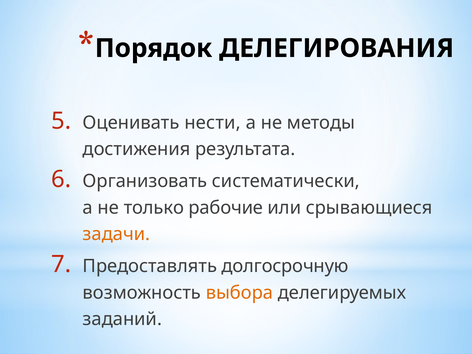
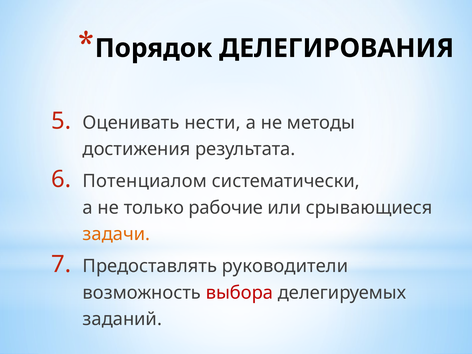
Организовать: Организовать -> Потенциалом (145, 181)
долгосрочную: долгосрочную -> руководители (285, 266)
выбора colour: orange -> red (239, 293)
